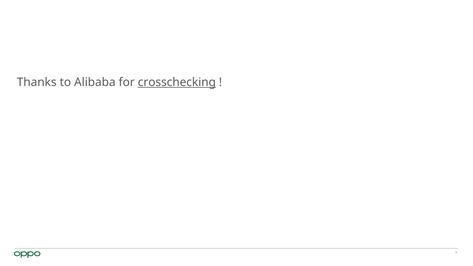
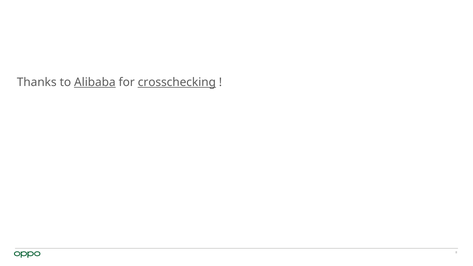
Alibaba underline: none -> present (95, 82)
